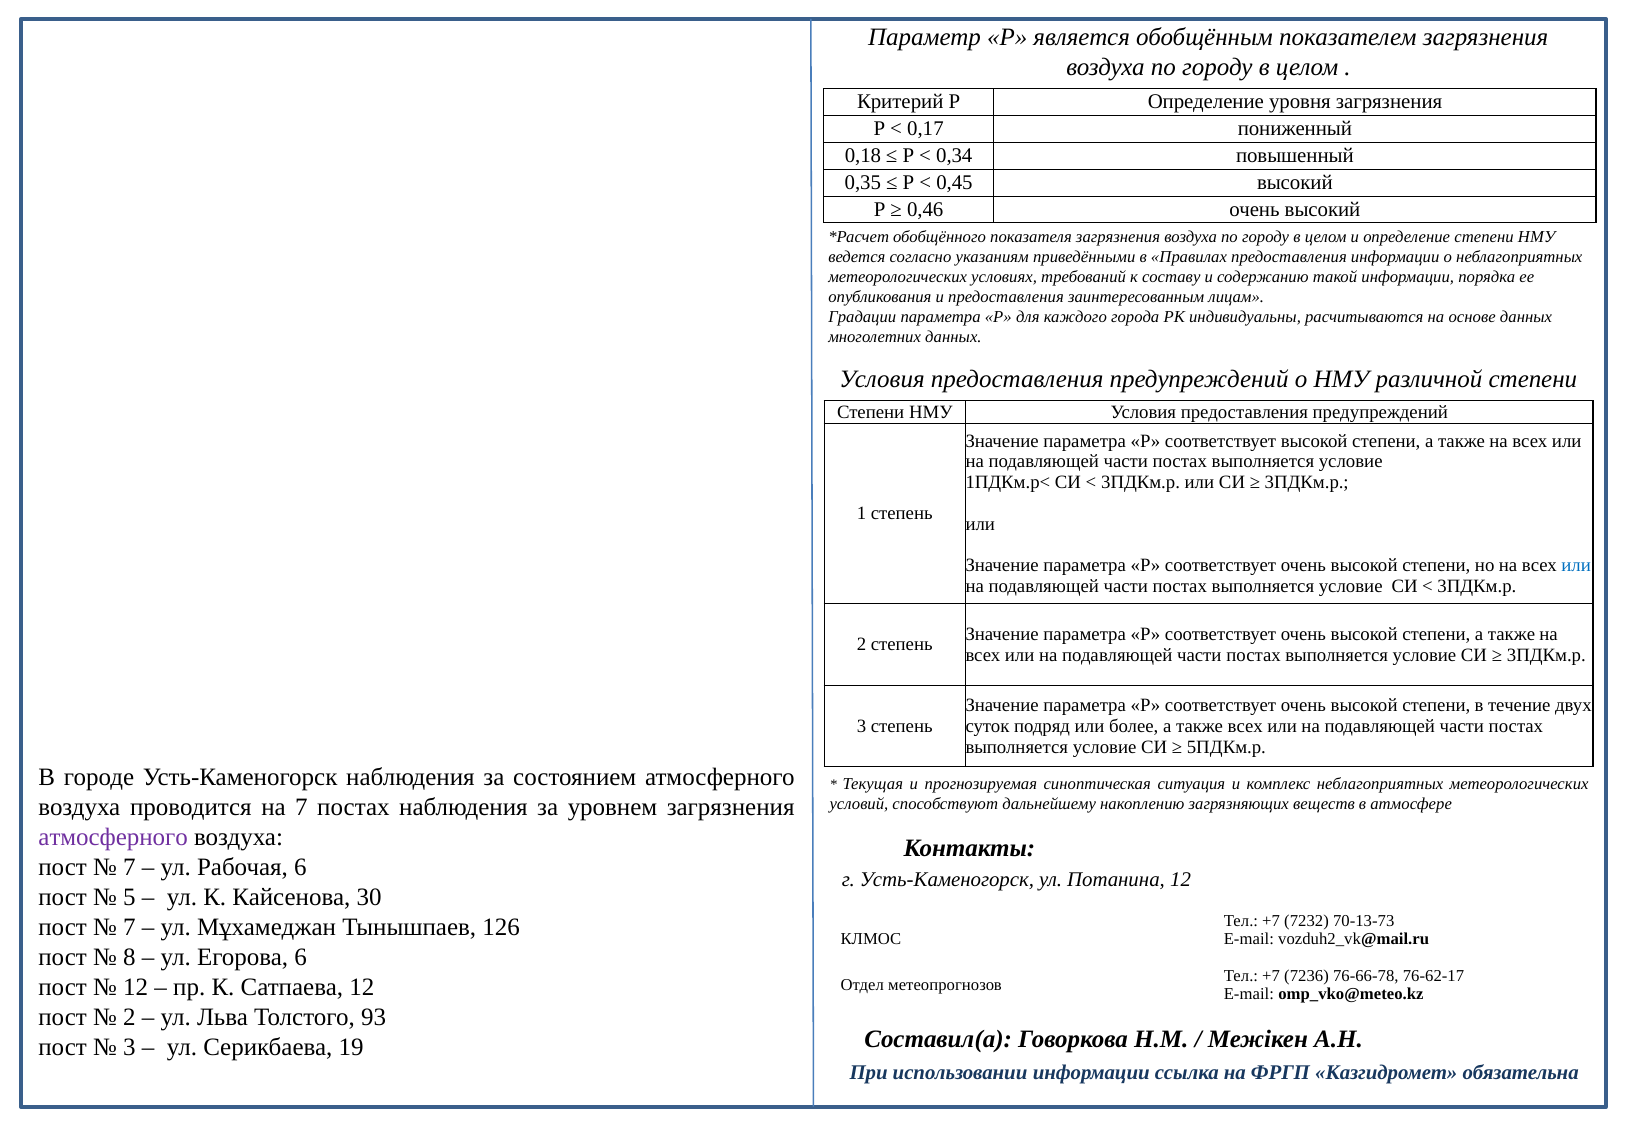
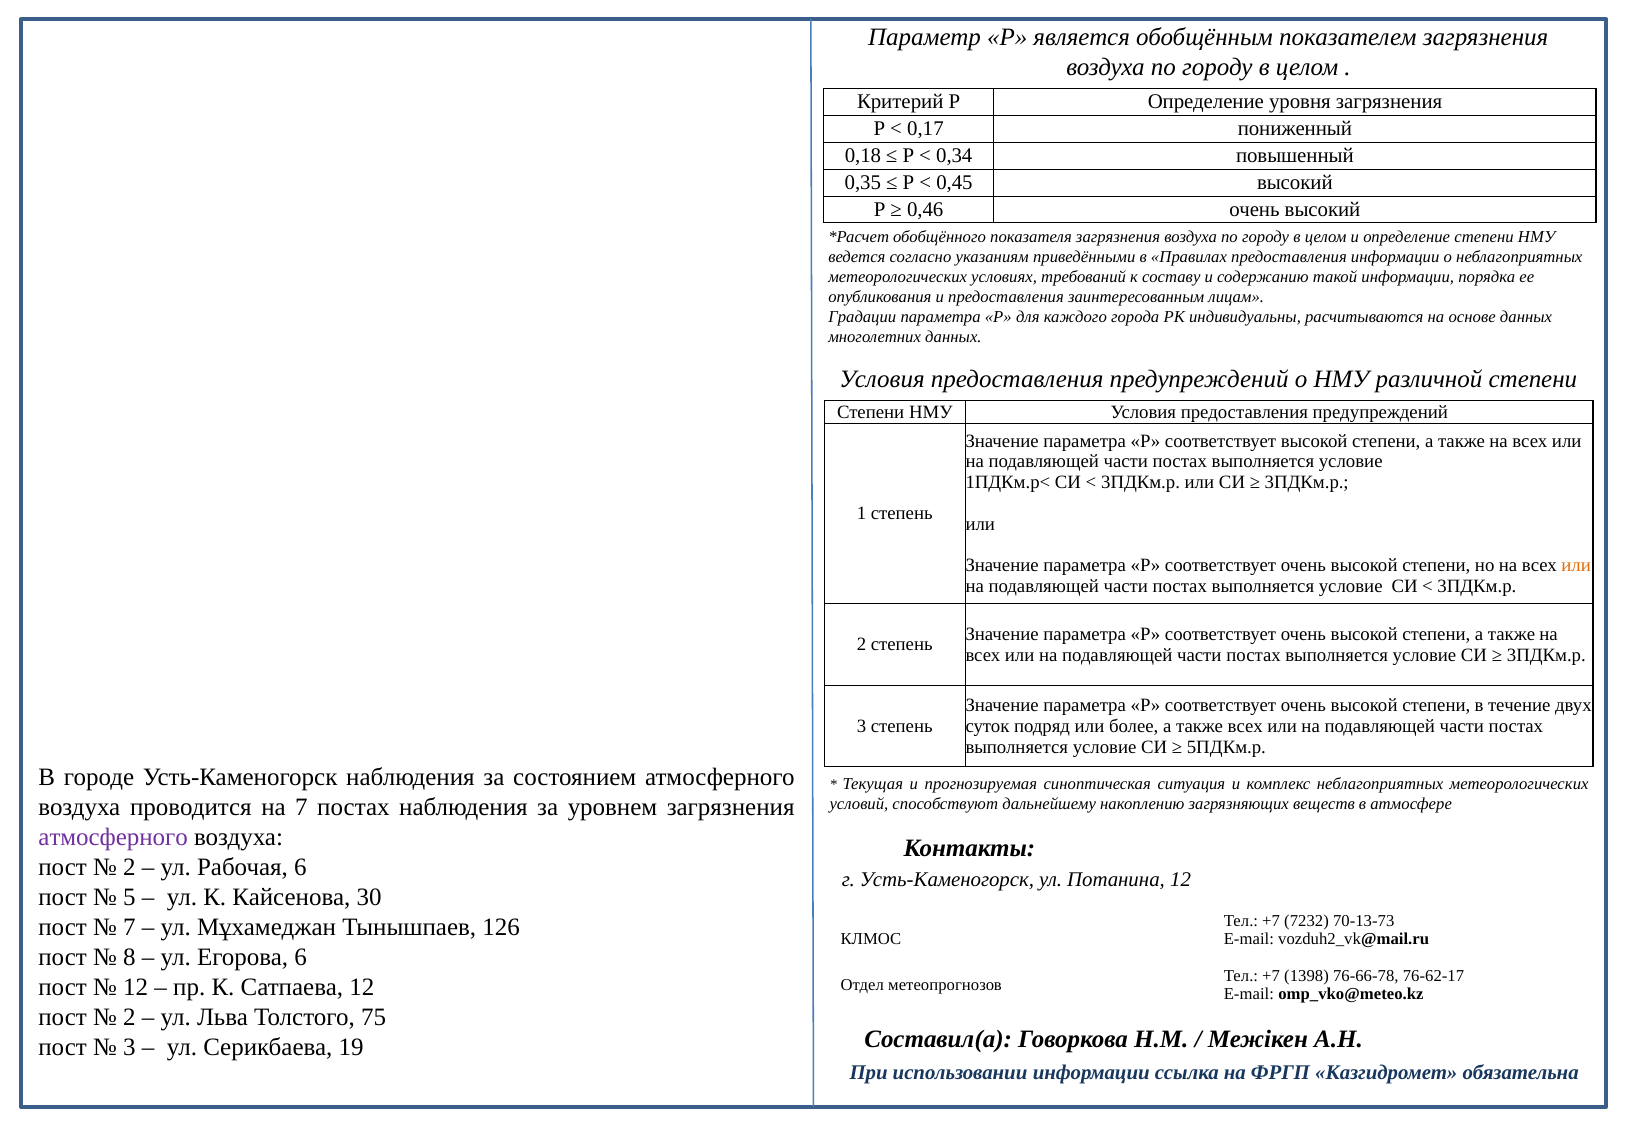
или colour: blue -> orange (1576, 566)
7: 7 -> 2 (129, 868)
7236: 7236 -> 1398 (1307, 976)
93: 93 -> 75 (374, 1018)
